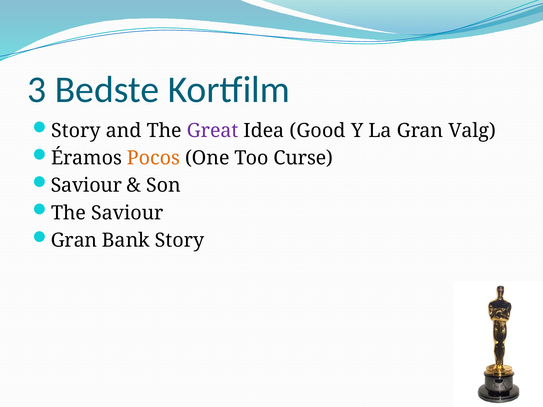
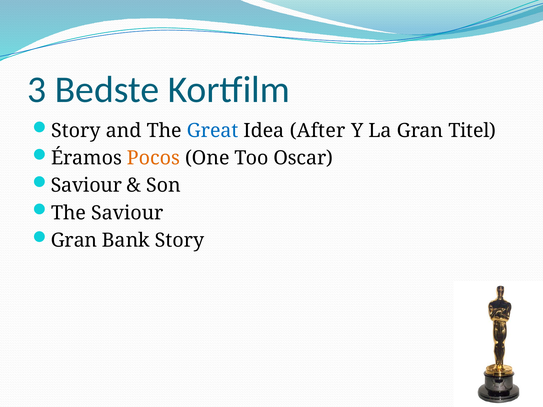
Great colour: purple -> blue (213, 131)
Good: Good -> After (318, 131)
Valg: Valg -> Titel (472, 131)
Curse: Curse -> Oscar (303, 158)
